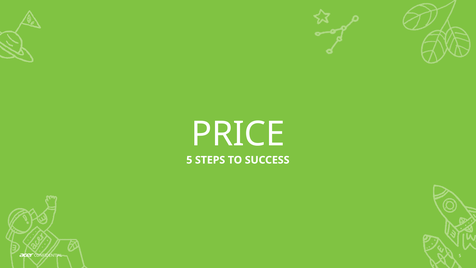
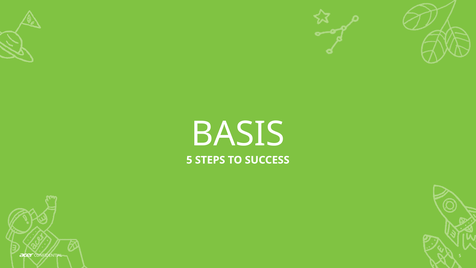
PRICE: PRICE -> BASIS (238, 134)
